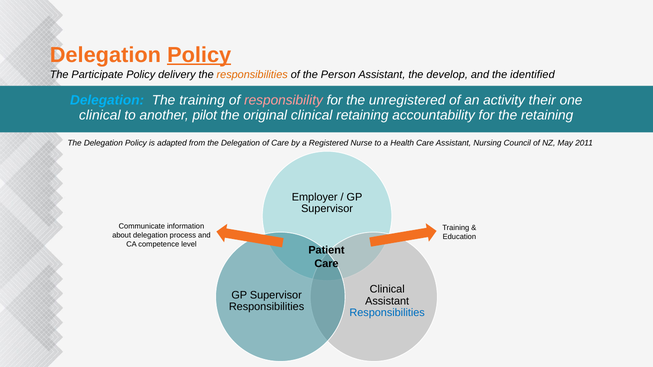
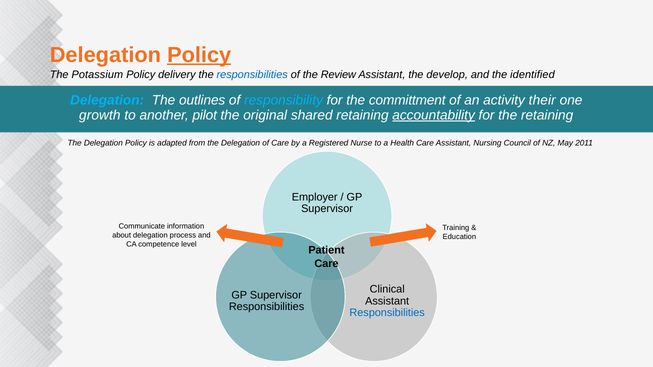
Participate: Participate -> Potassium (97, 75)
responsibilities colour: orange -> blue (252, 75)
Person: Person -> Review (338, 75)
The training: training -> outlines (202, 100)
responsibility colour: pink -> light blue (283, 100)
unregistered: unregistered -> committment (407, 100)
clinical: clinical -> growth (100, 115)
original clinical: clinical -> shared (312, 115)
accountability underline: none -> present (434, 115)
